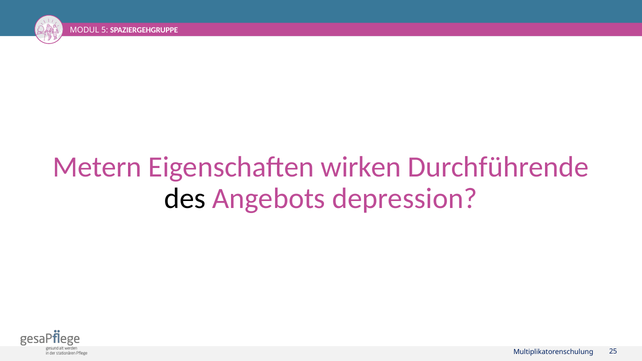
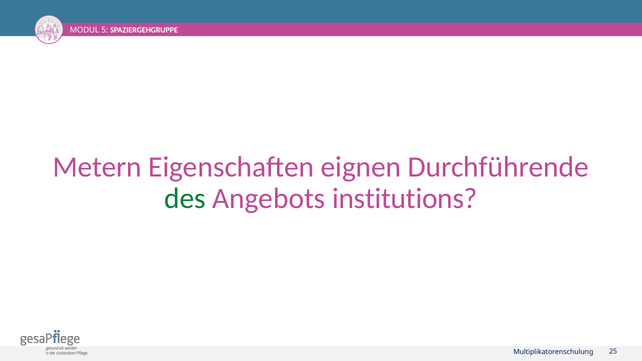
wirken: wirken -> eignen (361, 167)
des colour: black -> green (185, 199)
depression: depression -> institutions (405, 199)
